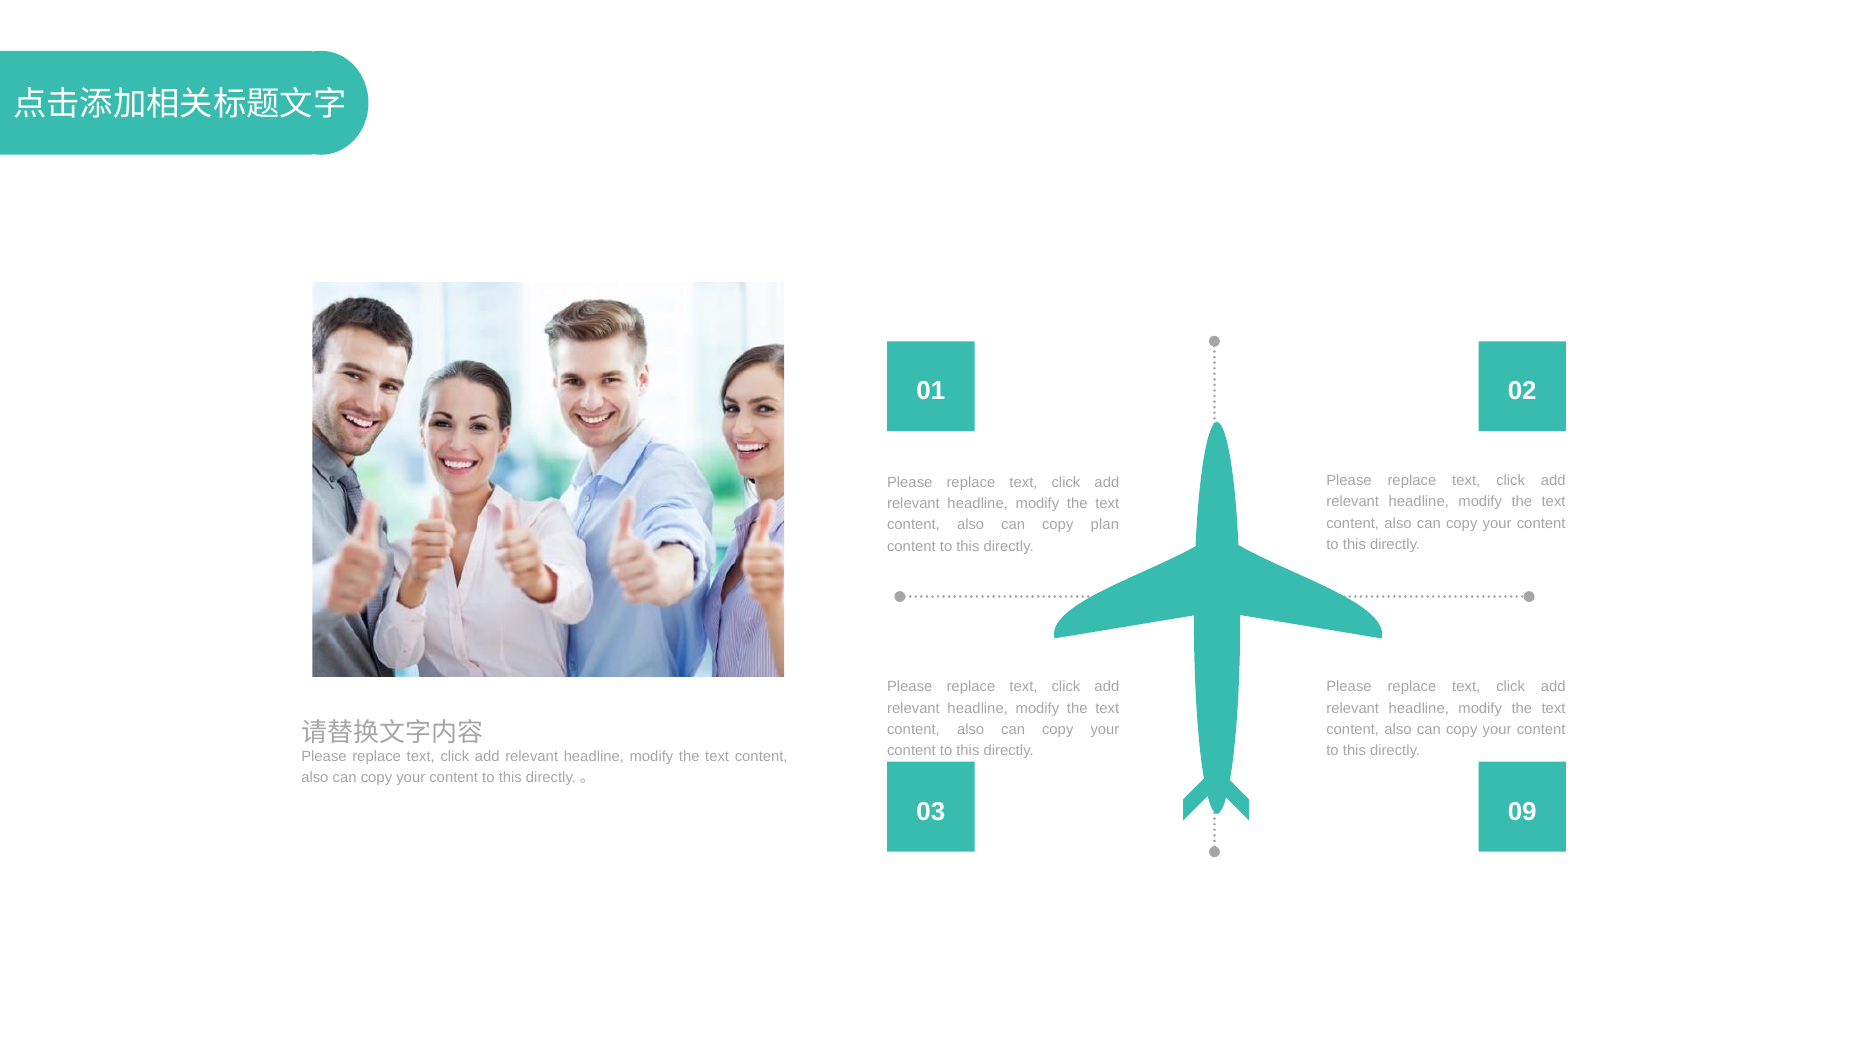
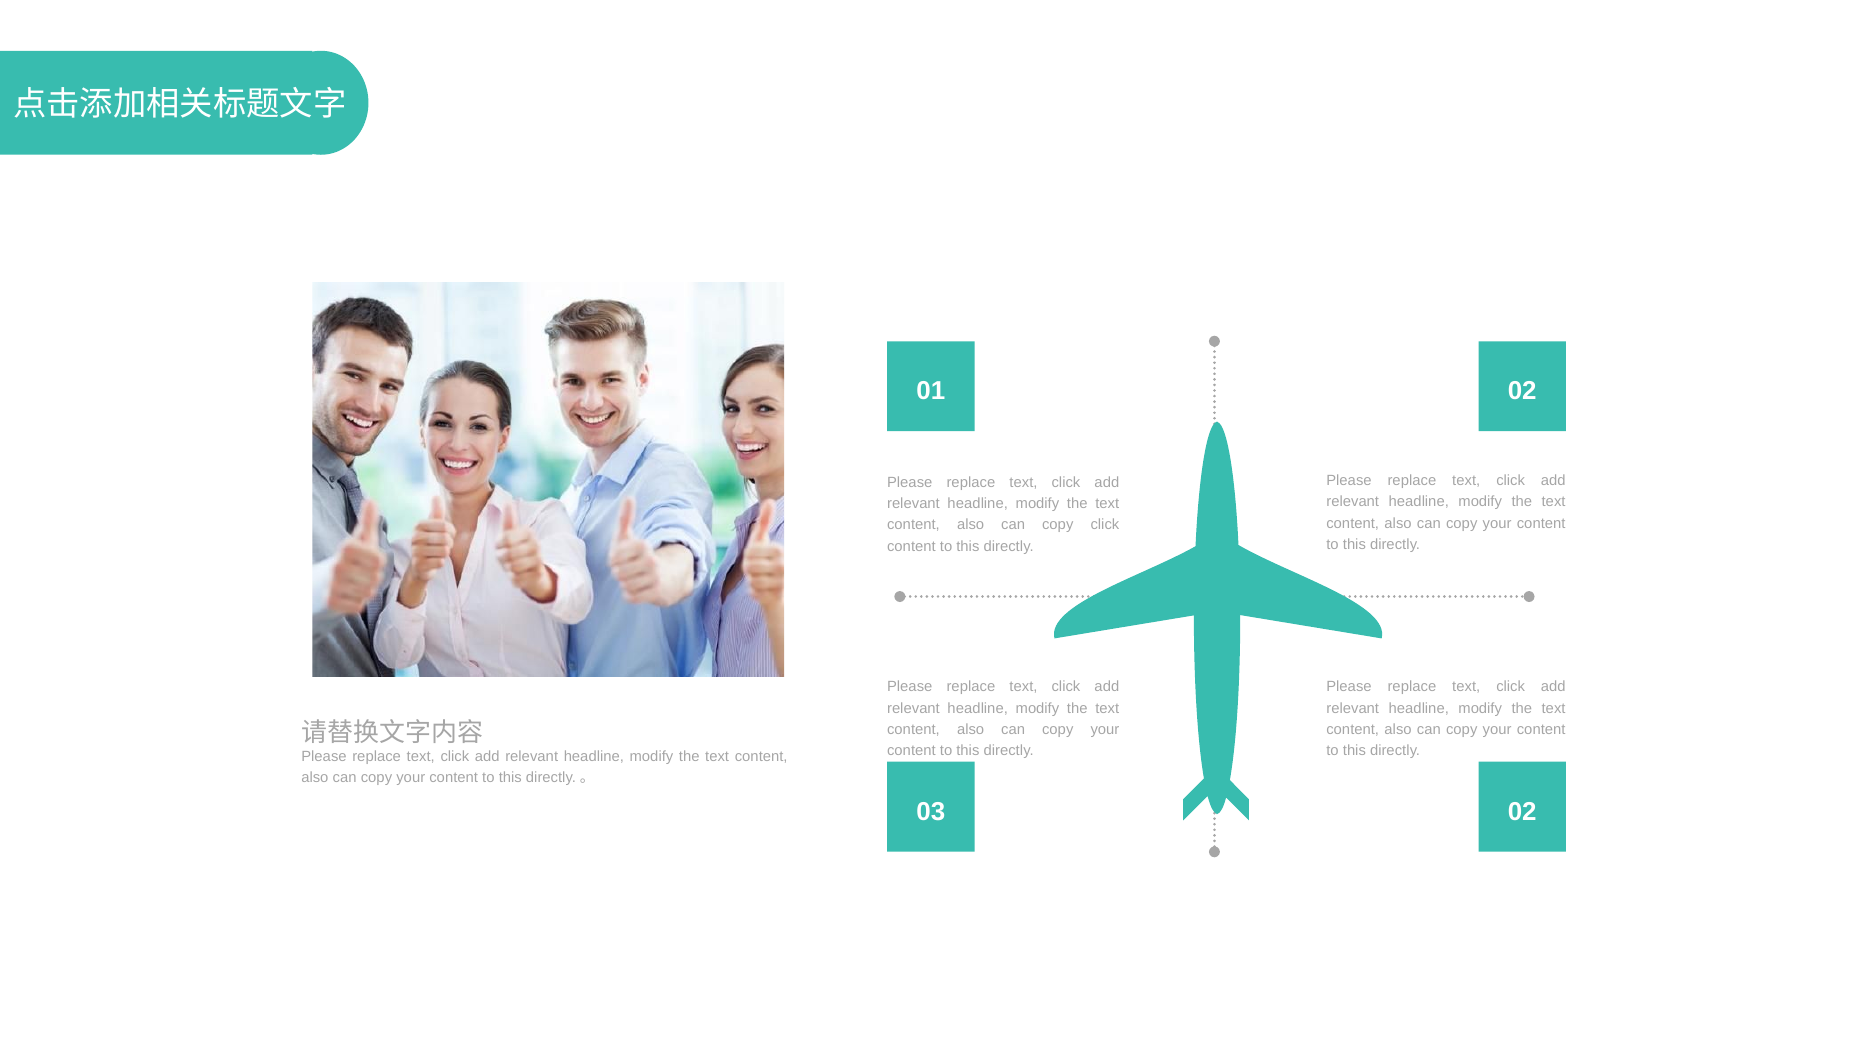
copy plan: plan -> click (1105, 525)
03 09: 09 -> 02 (1522, 812)
